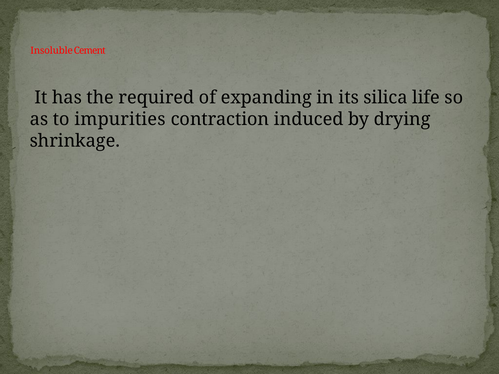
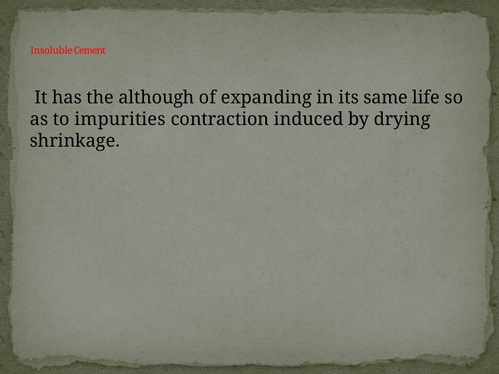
required: required -> although (157, 98)
silica: silica -> same (386, 98)
